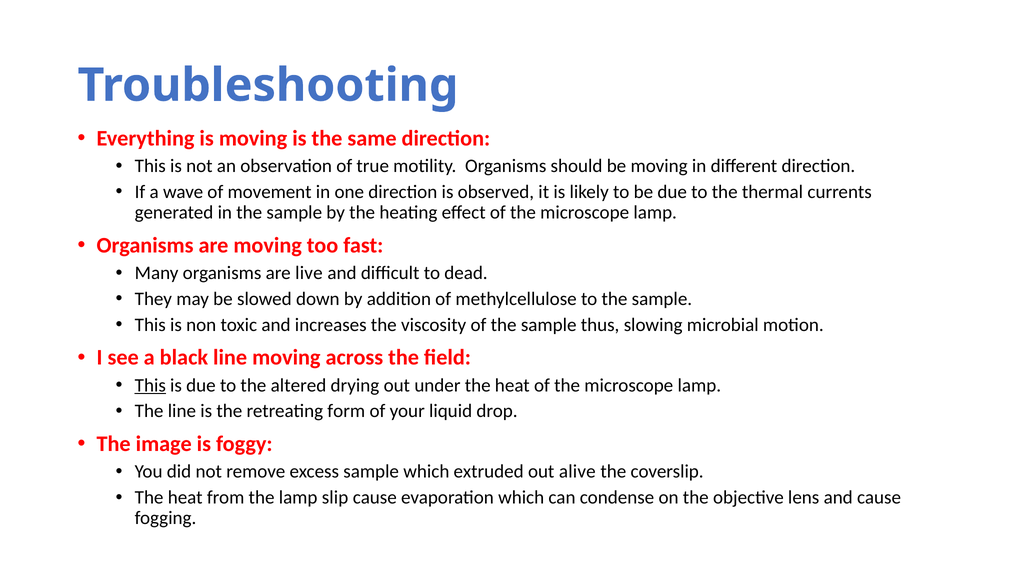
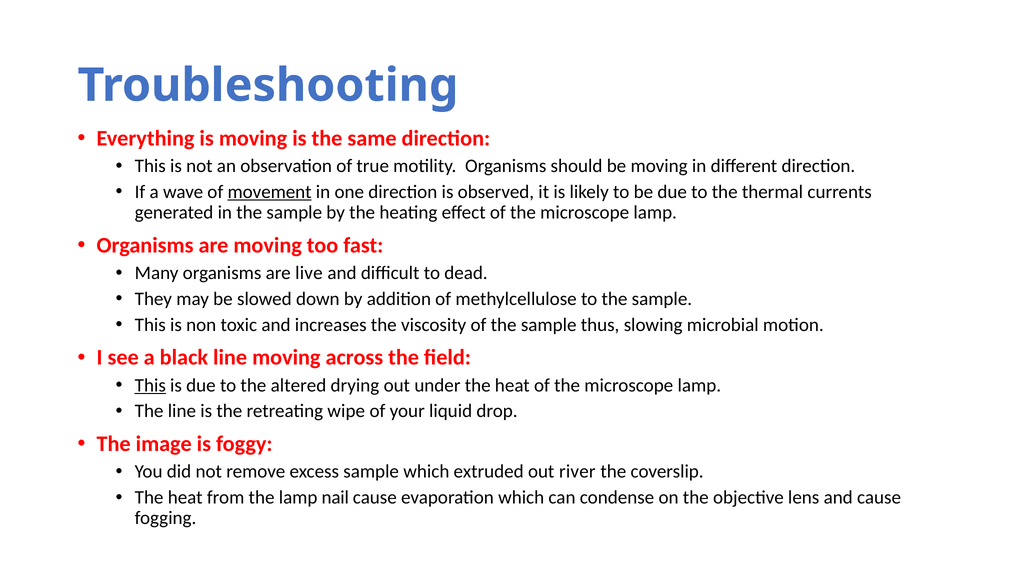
movement underline: none -> present (270, 192)
form: form -> wipe (346, 411)
alive: alive -> river (577, 472)
slip: slip -> nail (335, 498)
